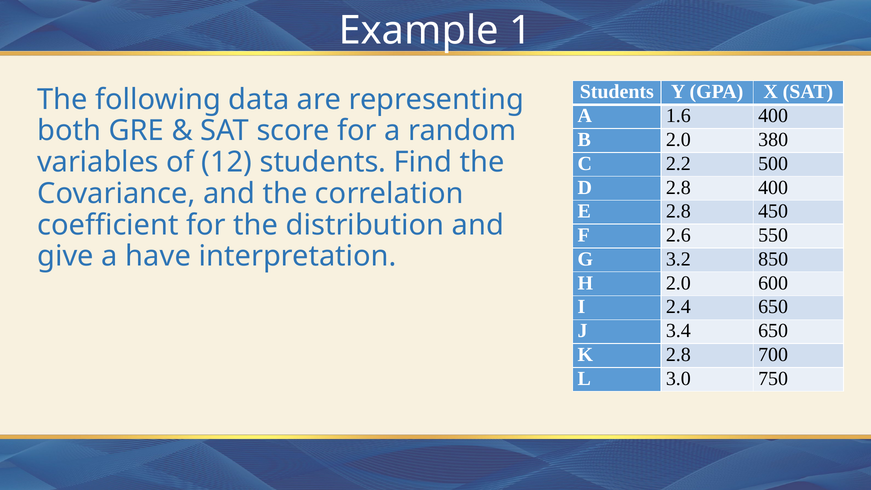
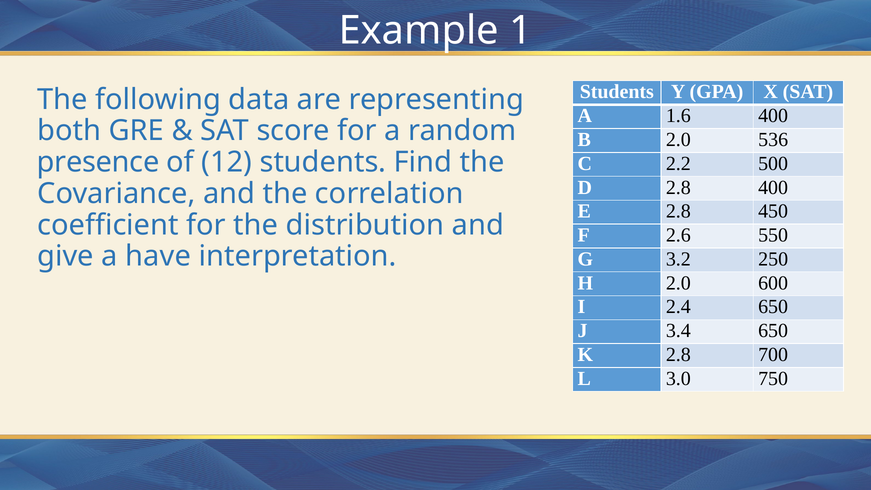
380: 380 -> 536 (773, 140)
variables: variables -> presence (98, 162)
850: 850 -> 250 (773, 259)
